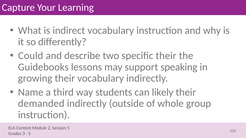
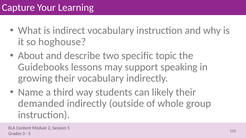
differently: differently -> hoghouse (62, 42)
Could: Could -> About (31, 56)
specific their: their -> topic (166, 56)
